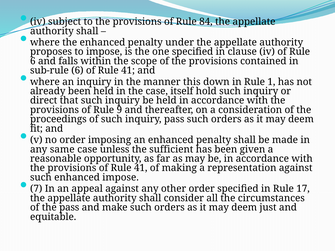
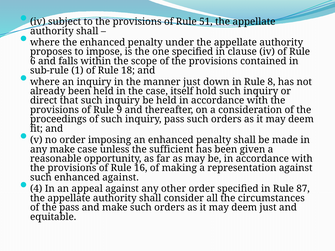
84: 84 -> 51 (206, 22)
sub-rule 6: 6 -> 1 (77, 71)
41: 41 -> 18 (128, 71)
manner this: this -> just (192, 82)
1: 1 -> 8 (271, 82)
any same: same -> make (62, 149)
provisions of Rule 41: 41 -> 16 (141, 168)
enhanced impose: impose -> against (121, 178)
7: 7 -> 4 (36, 189)
17: 17 -> 87 (303, 189)
